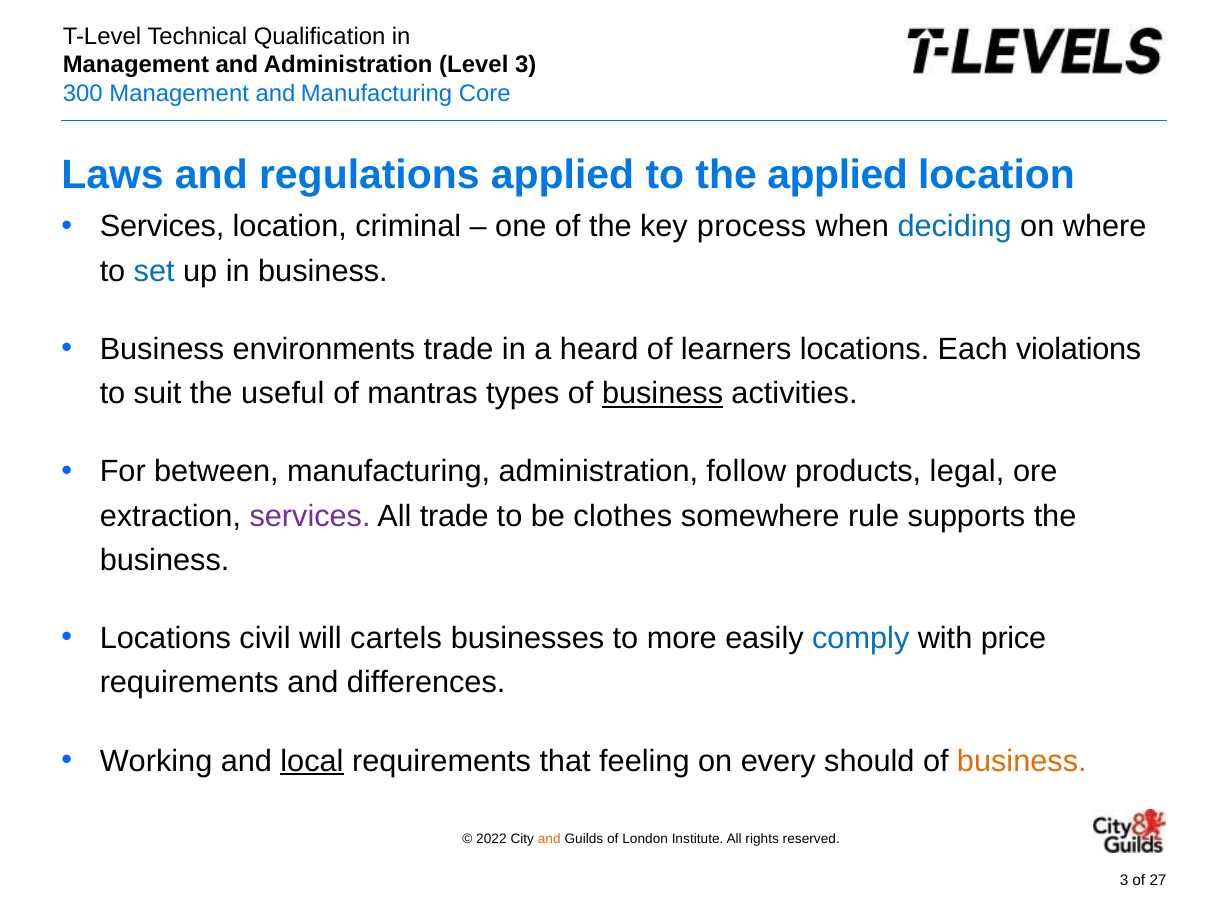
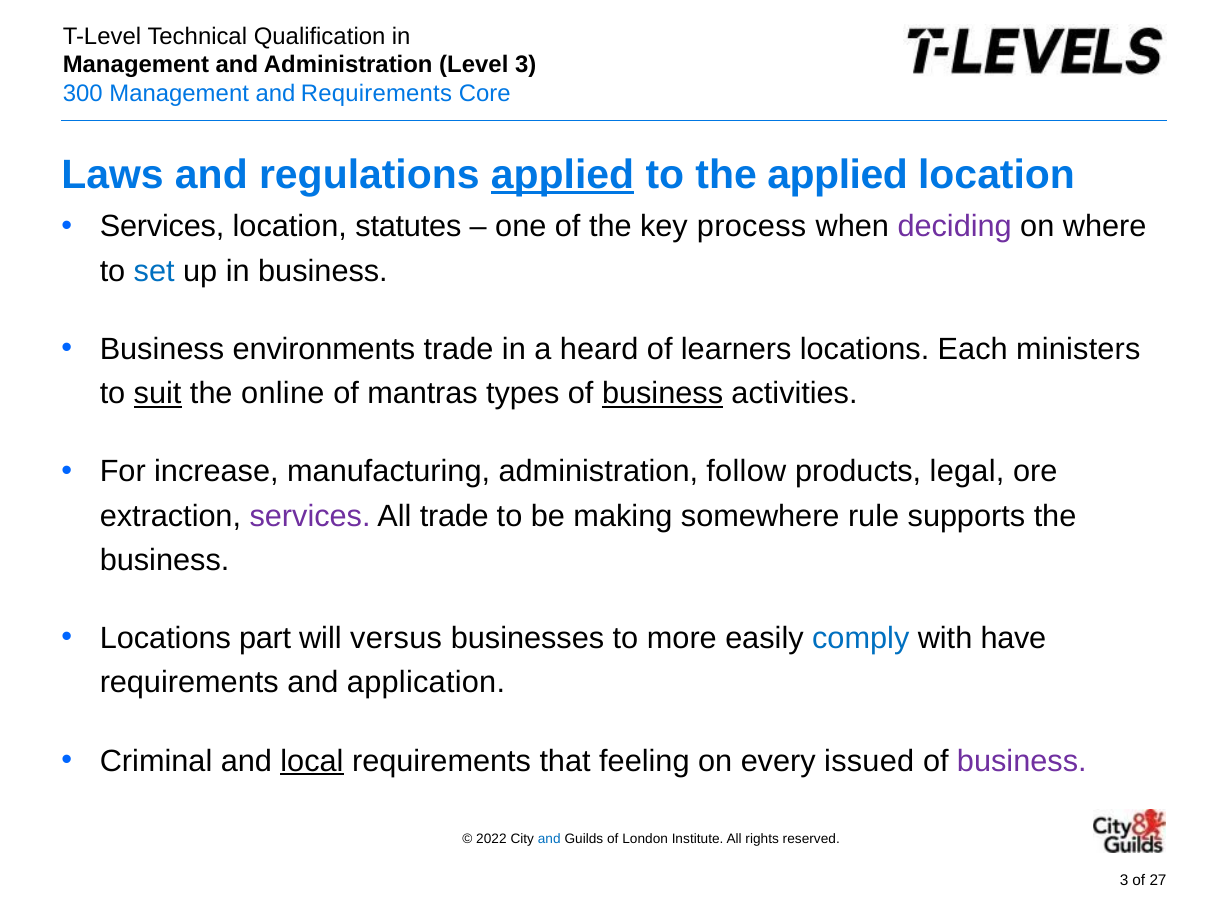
and Manufacturing: Manufacturing -> Requirements (376, 94)
applied underline: none -> present (563, 175)
criminal: criminal -> statutes (408, 227)
deciding colour: blue -> purple (955, 227)
violations: violations -> ministers (1078, 349)
suit underline: none -> present (158, 393)
useful: useful -> online (283, 393)
between: between -> increase (216, 472)
clothes: clothes -> making (623, 516)
civil: civil -> part (265, 638)
cartels: cartels -> versus (396, 638)
price: price -> have (1013, 638)
differences: differences -> application (426, 683)
Working: Working -> Criminal (156, 761)
should: should -> issued (869, 761)
business colour: orange -> purple (1022, 761)
and colour: orange -> blue (549, 839)
